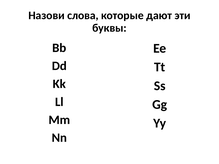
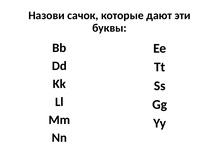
слова: слова -> сачок (83, 16)
